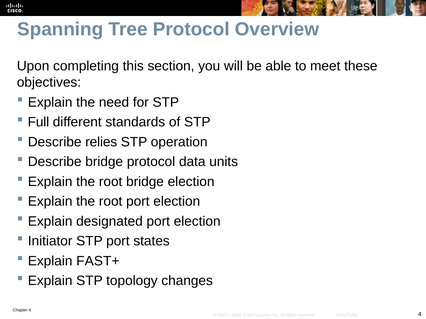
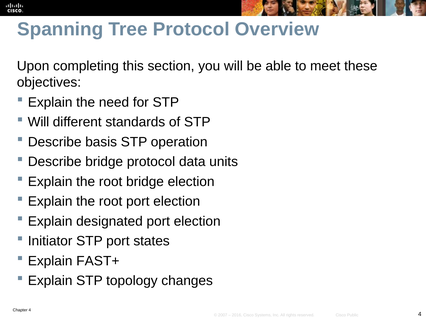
Full: Full -> Will (38, 122)
relies: relies -> basis (101, 142)
